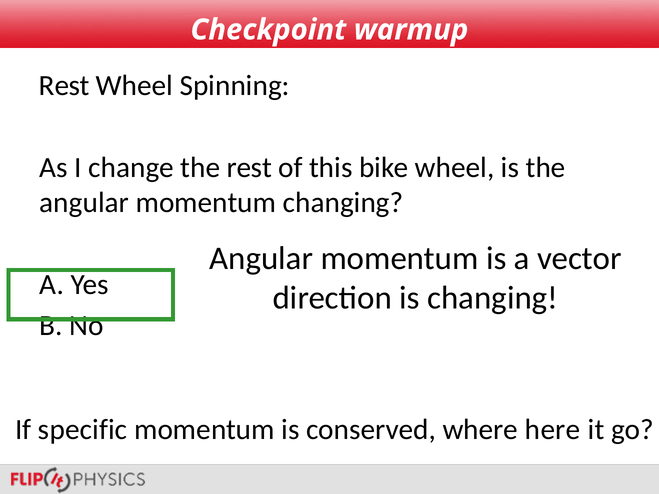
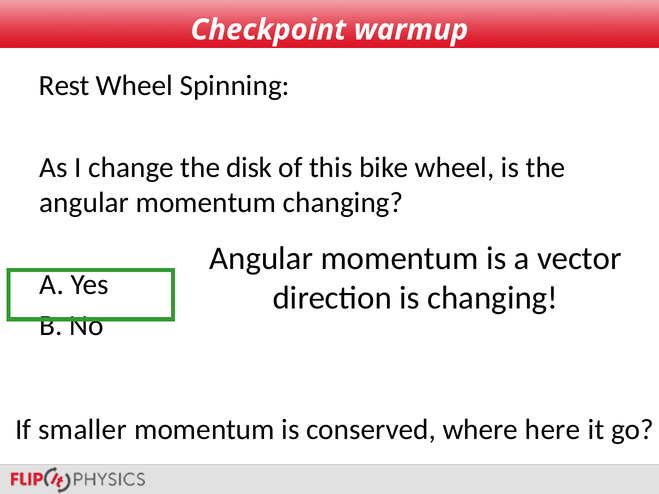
the rest: rest -> disk (249, 167)
specific: specific -> smaller (83, 430)
